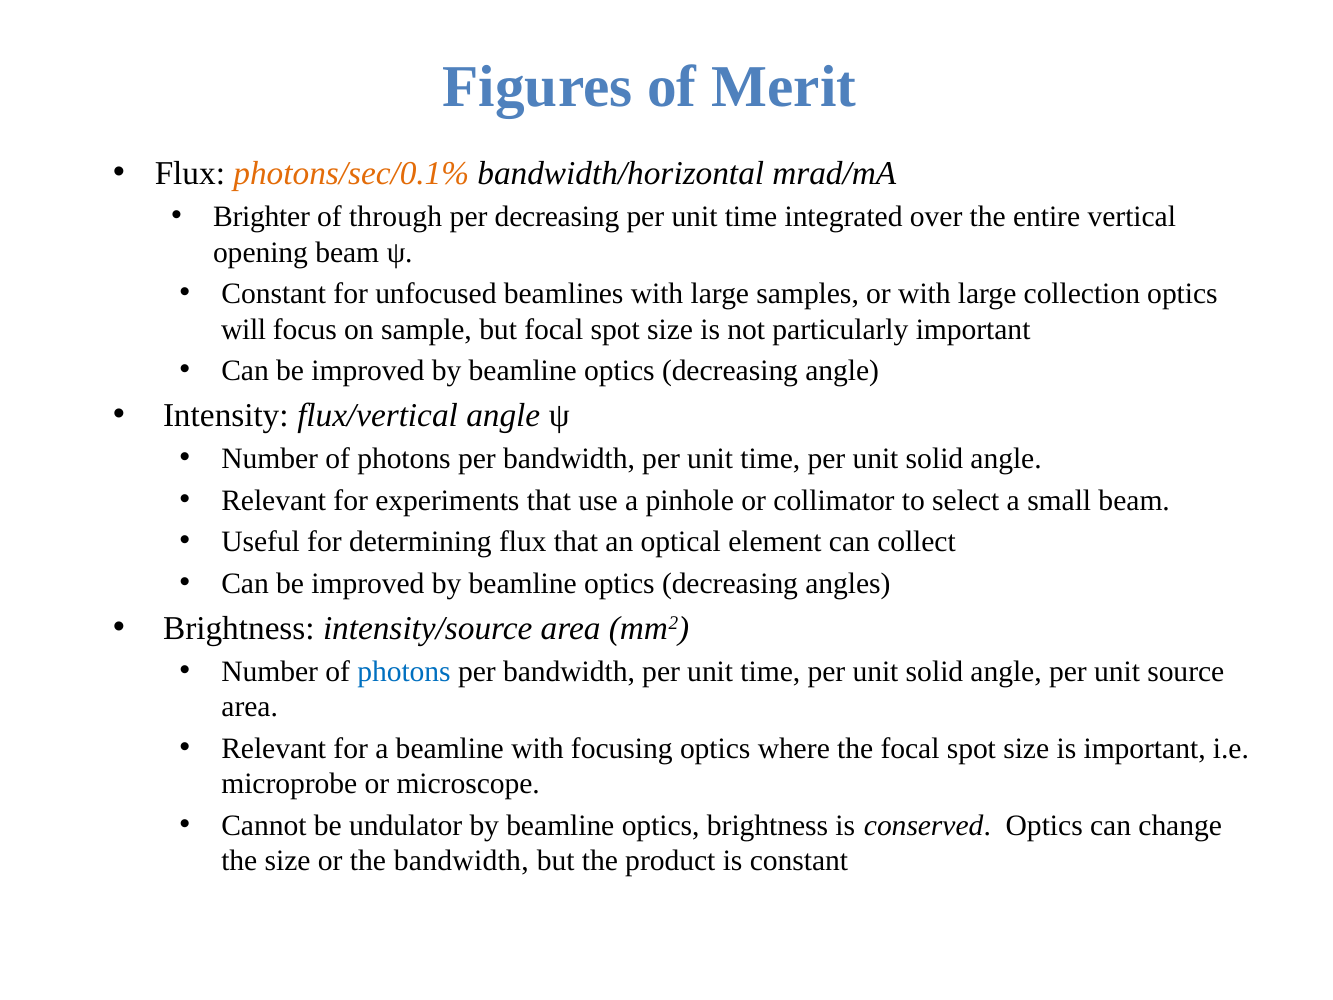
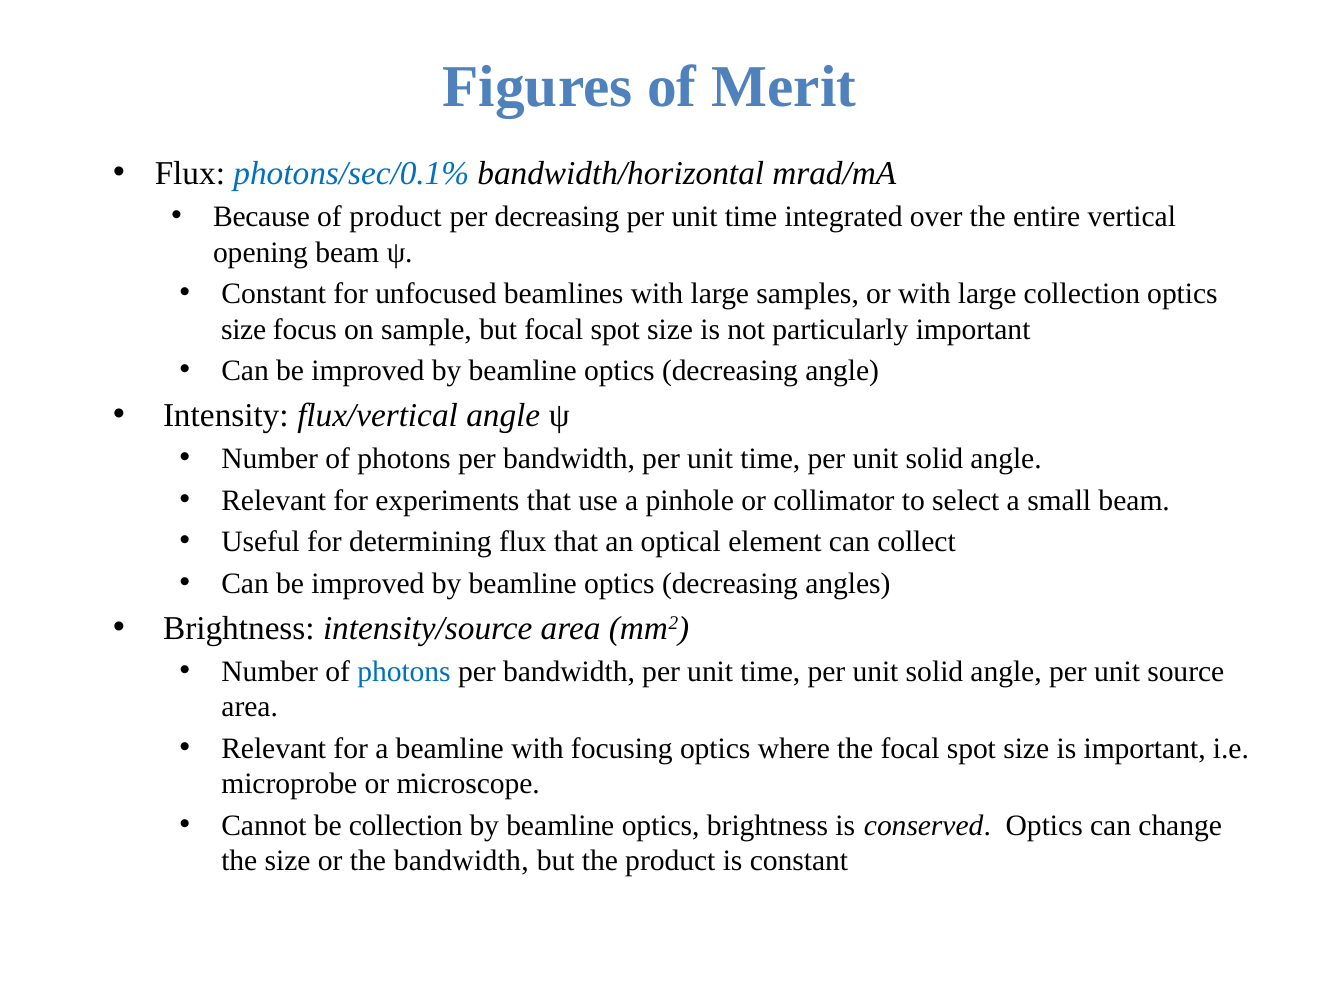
photons/sec/0.1% colour: orange -> blue (351, 173)
Brighter: Brighter -> Because (262, 217)
of through: through -> product (396, 217)
will: will -> size (244, 329)
be undulator: undulator -> collection (406, 825)
